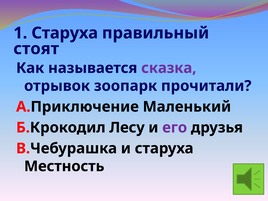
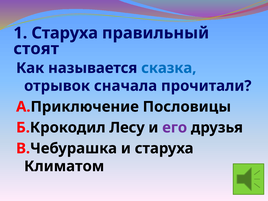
сказка colour: purple -> blue (169, 68)
зоопарк: зоопарк -> сначала (126, 86)
Маленький: Маленький -> Пословицы (187, 107)
Местность: Местность -> Климатом (64, 166)
